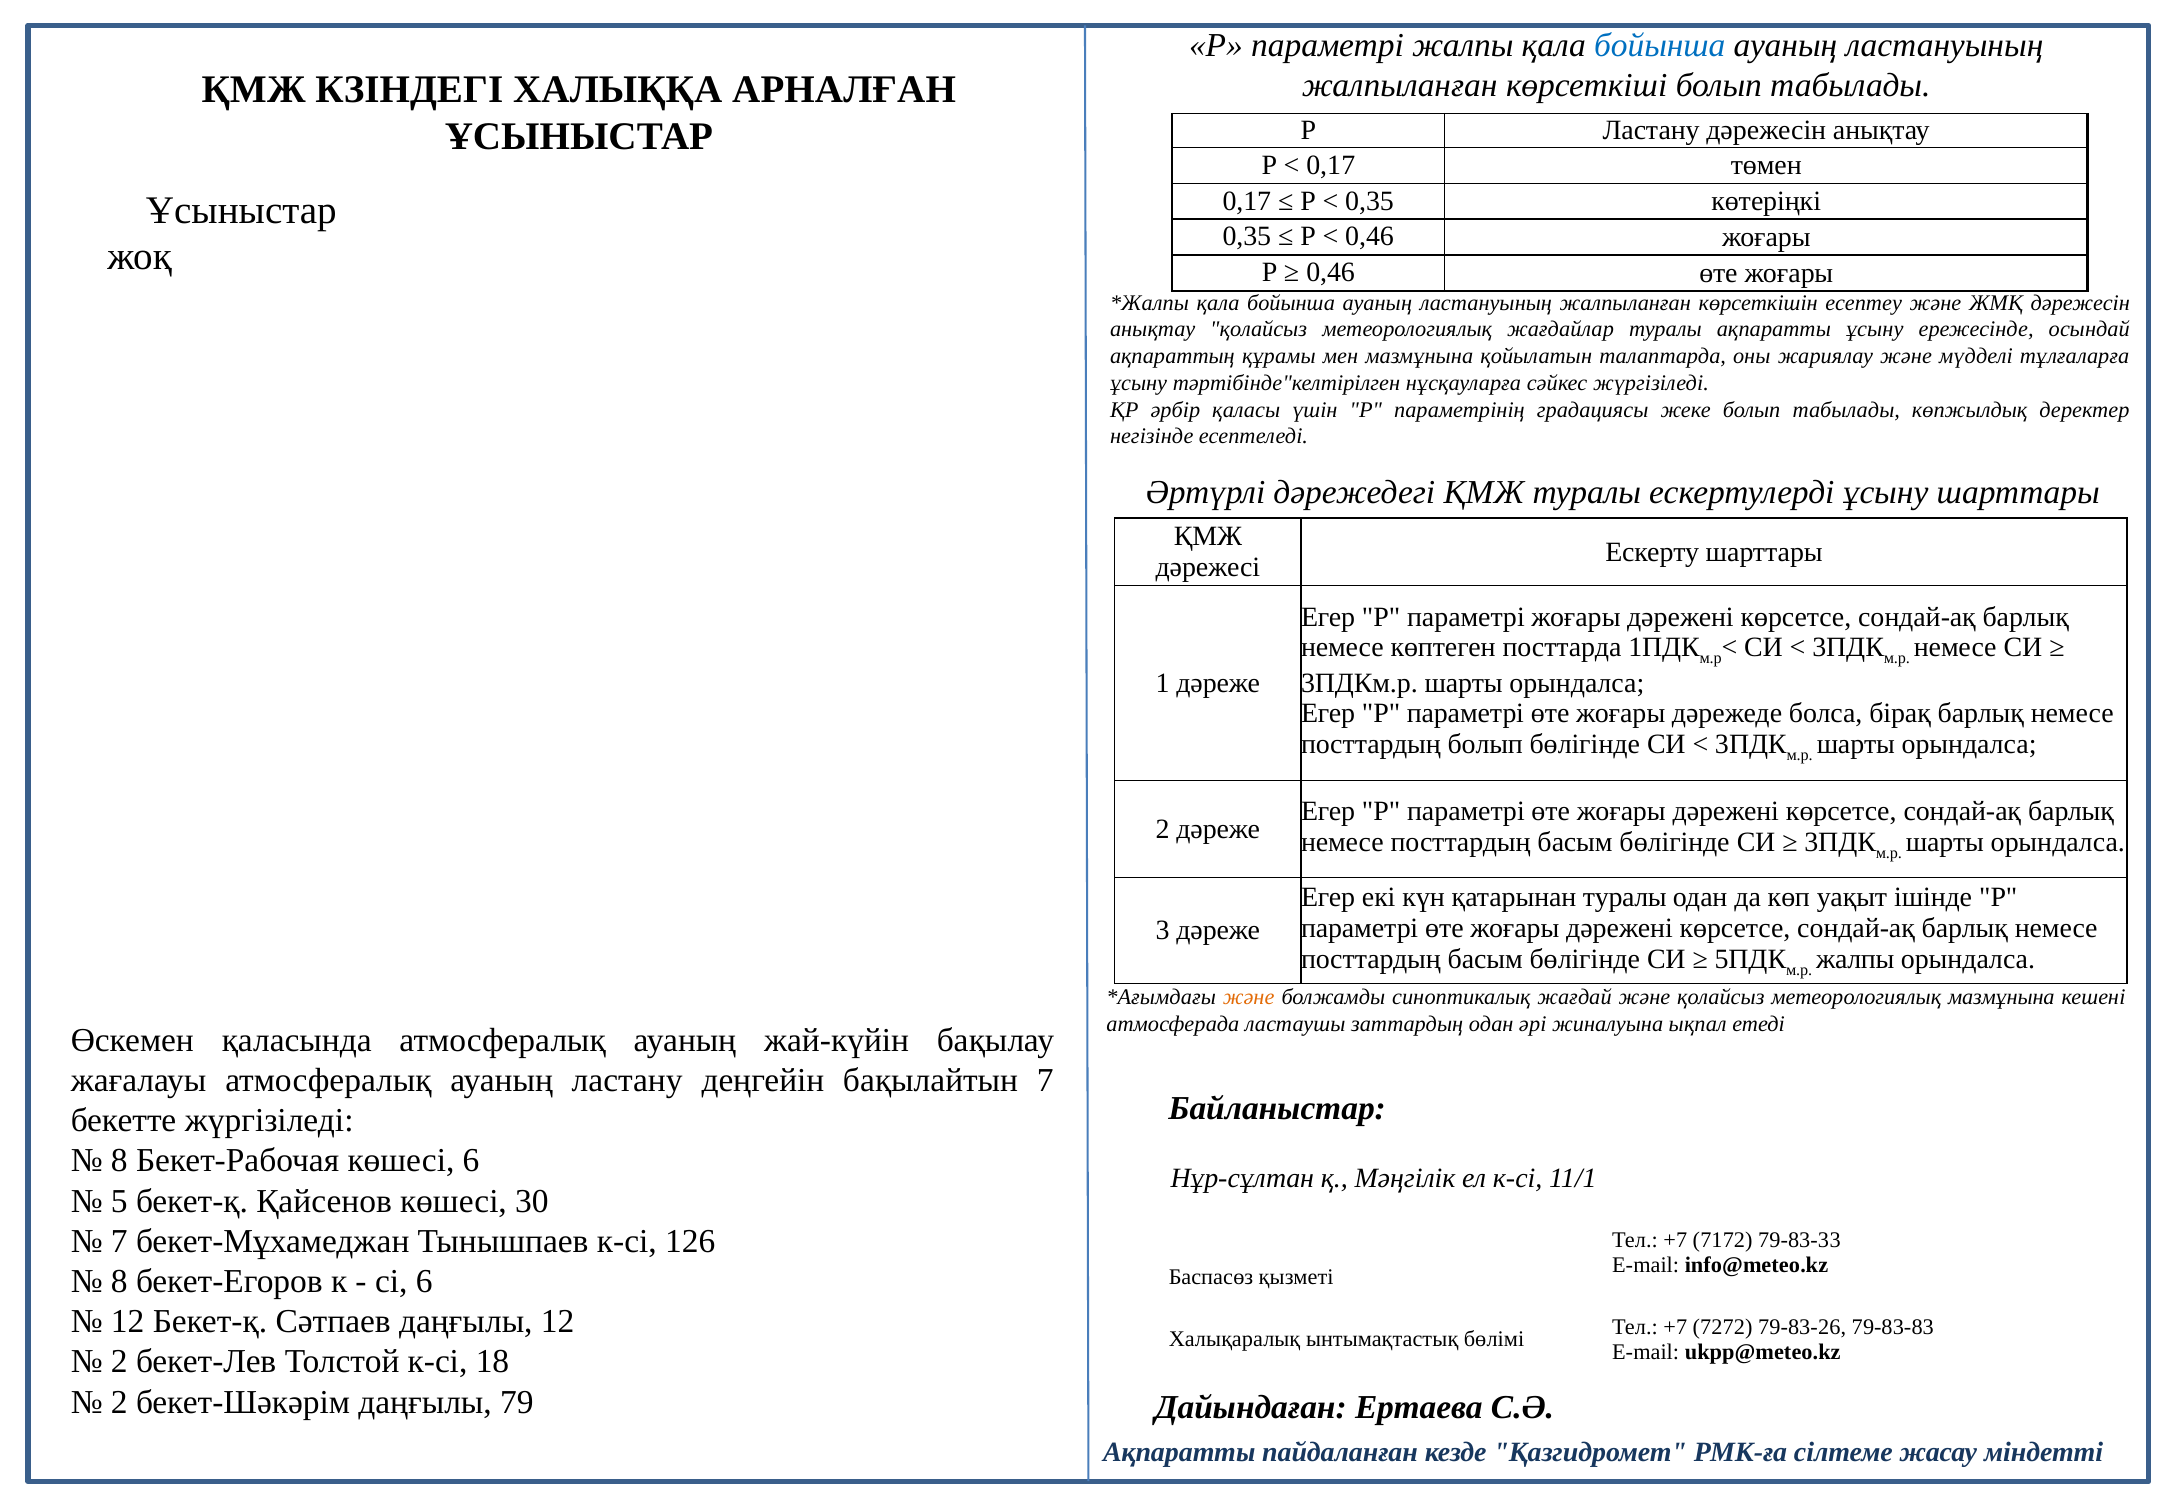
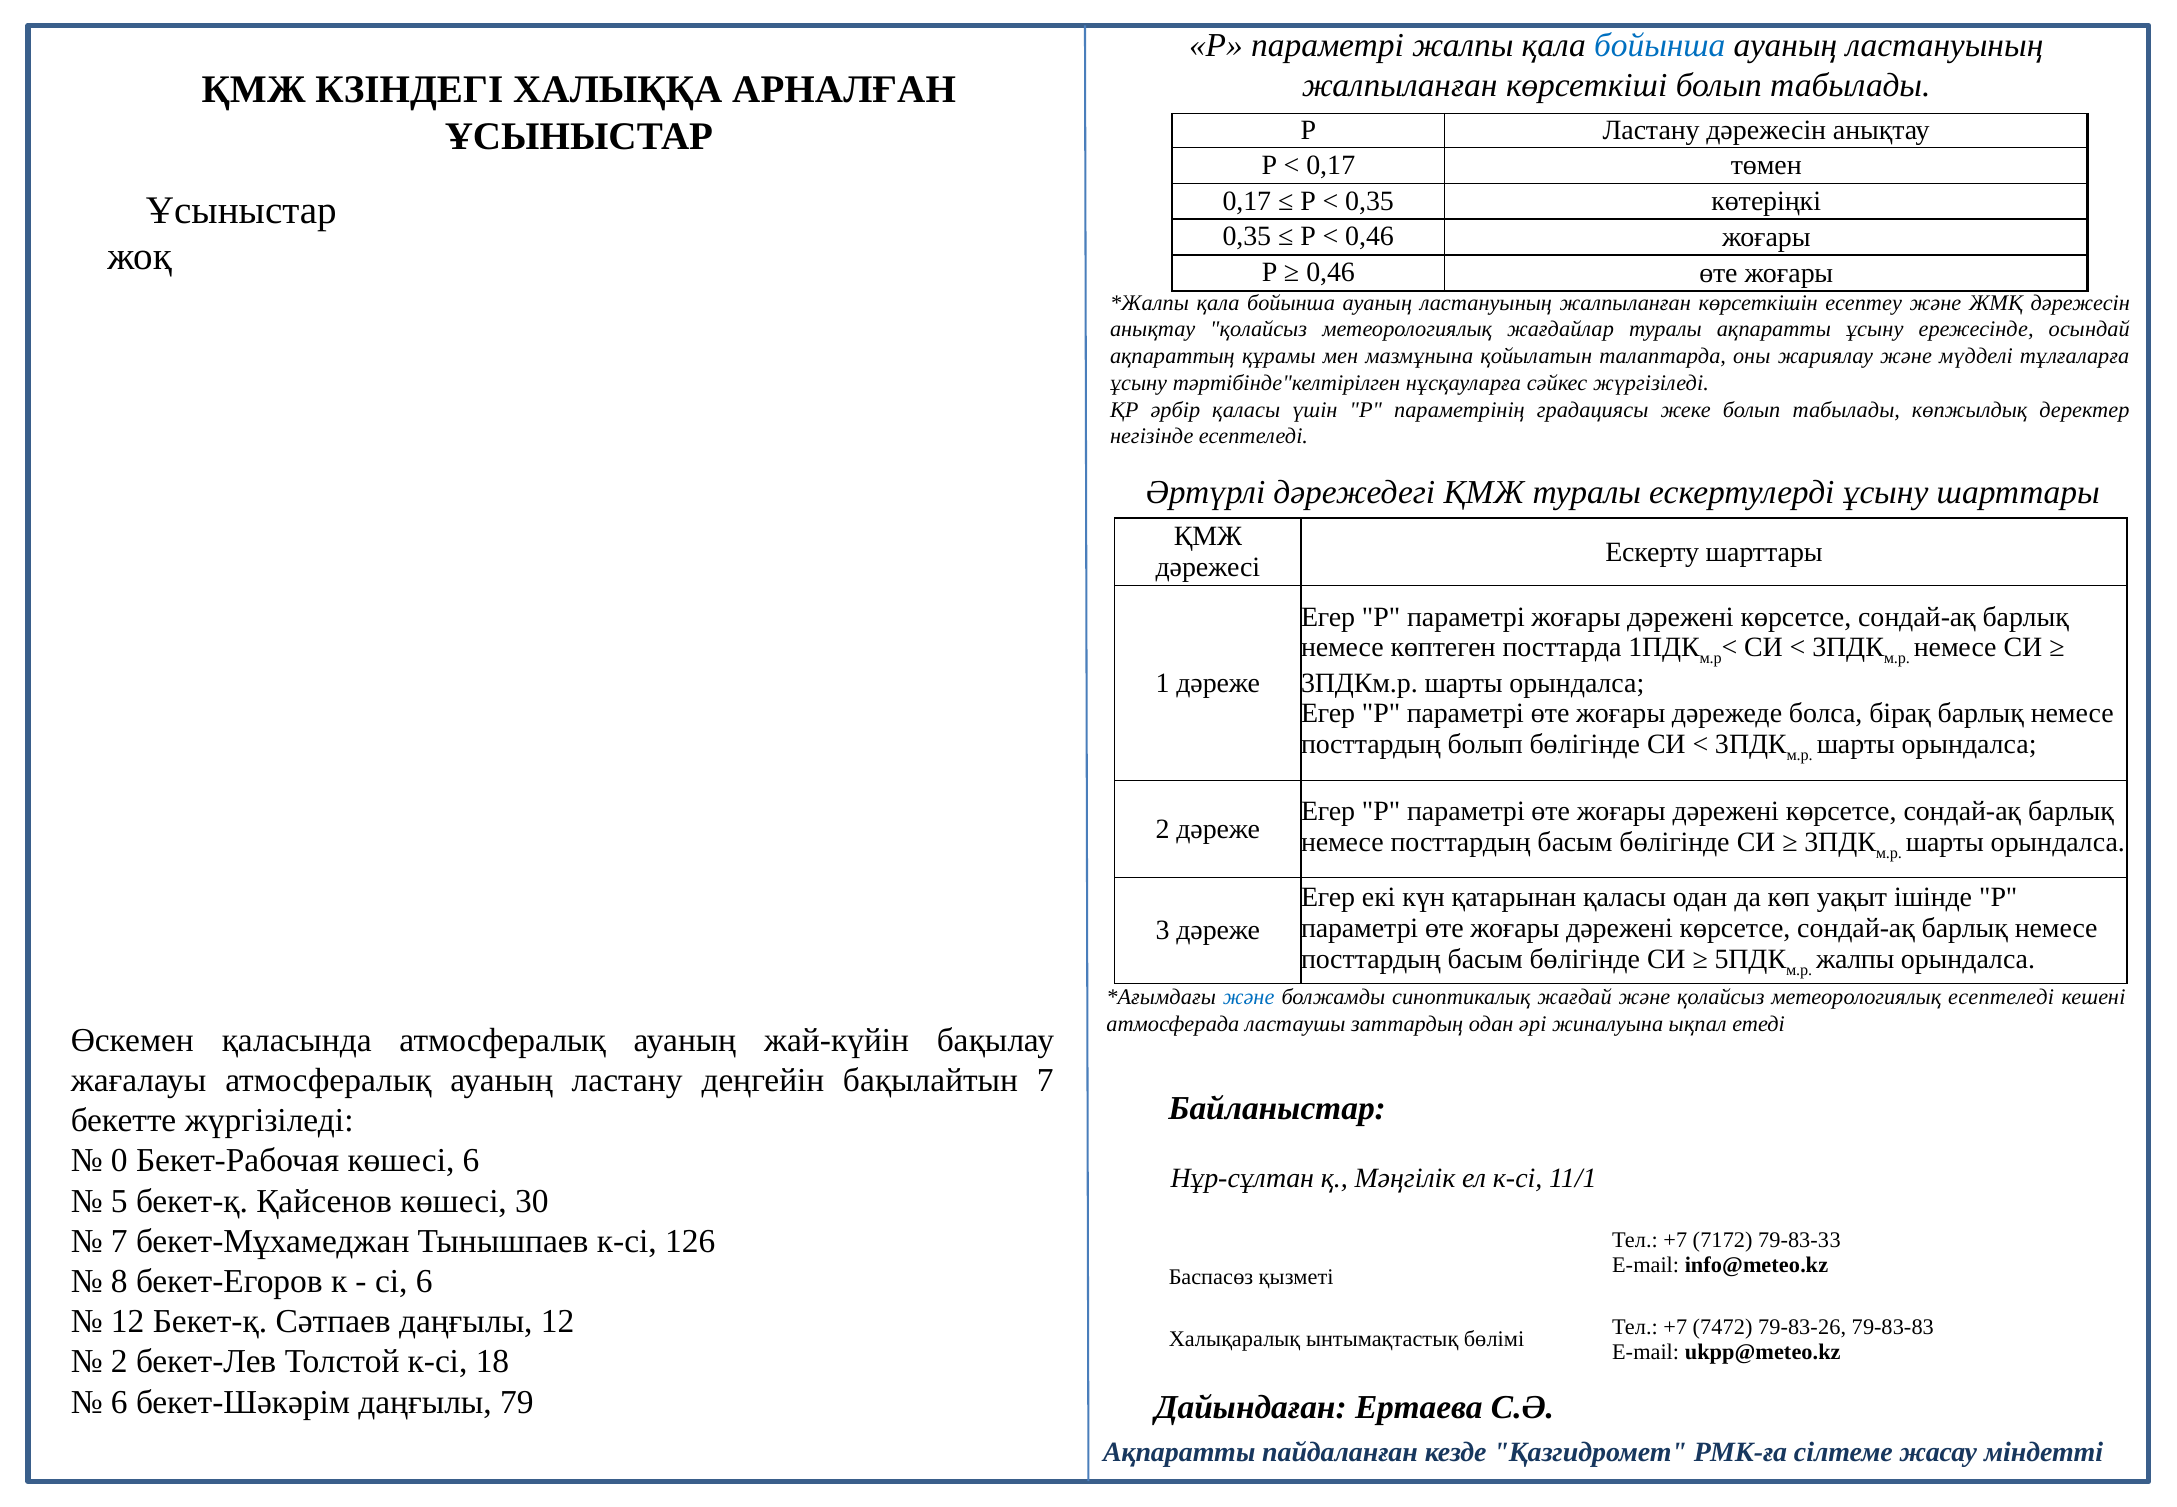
қатарынан туралы: туралы -> қаласы (1625, 898)
және colour: orange -> blue (1249, 997)
метеорологиялық мазмұнына: мазмұнына -> есептеледі (2001, 997)
8: 8 -> 0 (119, 1161)
7272: 7272 -> 7472 (1723, 1327)
2: 2 -> 6 (119, 1402)
